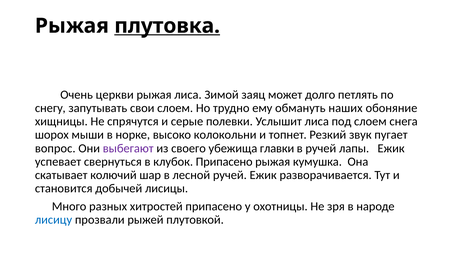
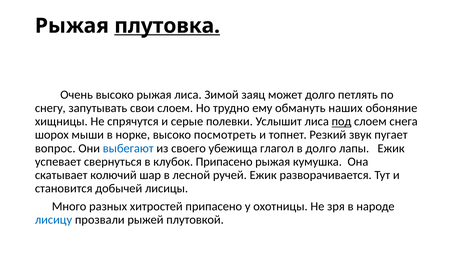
Очень церкви: церкви -> высоко (115, 95)
под underline: none -> present (342, 122)
колокольни: колокольни -> посмотреть (225, 135)
выбегают colour: purple -> blue (128, 149)
главки: главки -> глагол (277, 149)
в ручей: ручей -> долго (321, 149)
